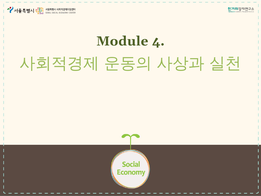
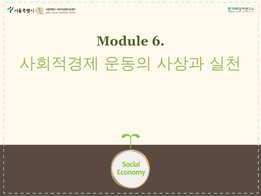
4: 4 -> 6 (158, 41)
